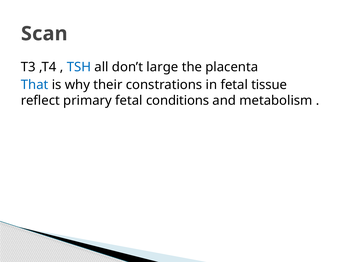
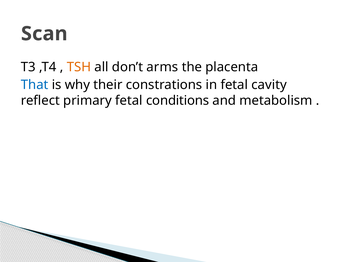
TSH colour: blue -> orange (79, 67)
large: large -> arms (162, 67)
tissue: tissue -> cavity (269, 85)
